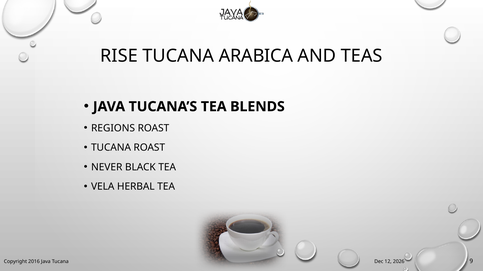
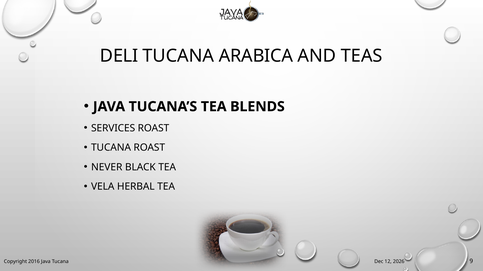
RISE: RISE -> DELI (119, 56)
REGIONS: REGIONS -> SERVICES (113, 129)
